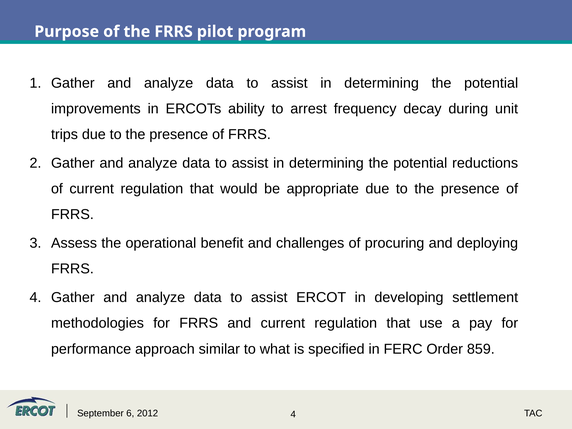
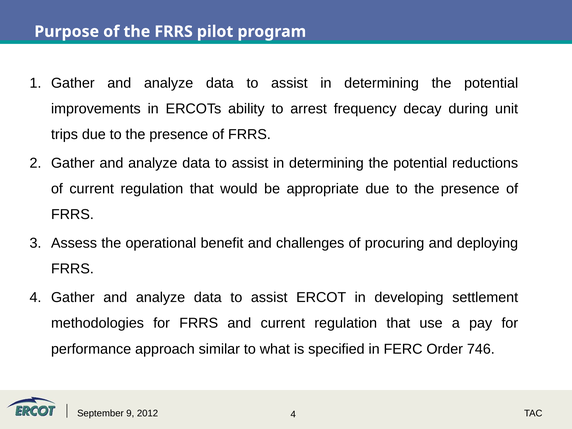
859: 859 -> 746 (481, 349)
6: 6 -> 9 (130, 413)
